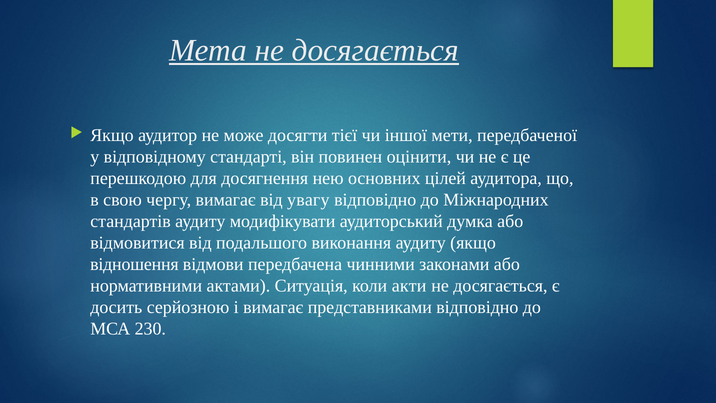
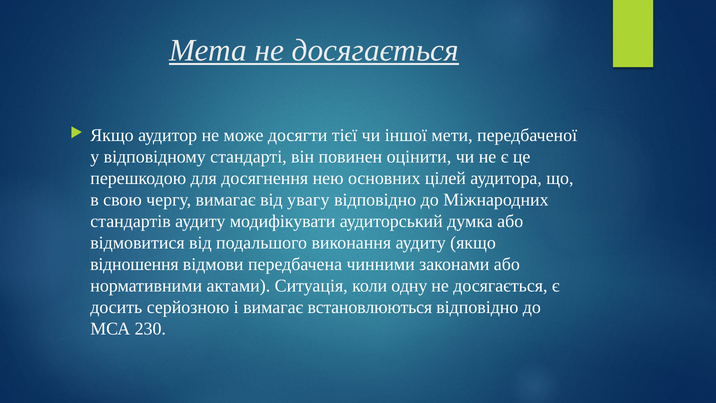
акти: акти -> одну (409, 286)
представниками: представниками -> встановлюються (370, 307)
